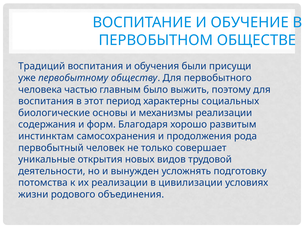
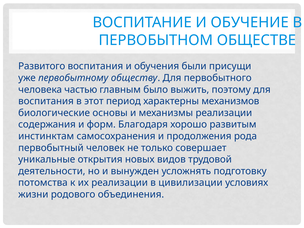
Традиций: Традиций -> Развитого (42, 66)
социальных: социальных -> механизмов (230, 101)
